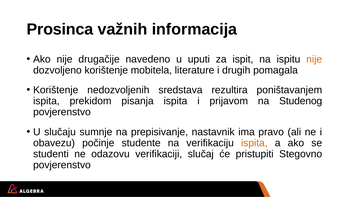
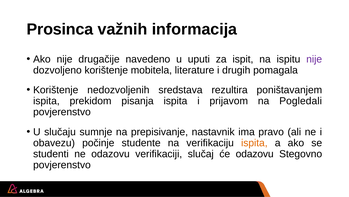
nije colour: orange -> purple (314, 59)
Studenog: Studenog -> Pogledali (301, 101)
će pristupiti: pristupiti -> odazovu (255, 153)
